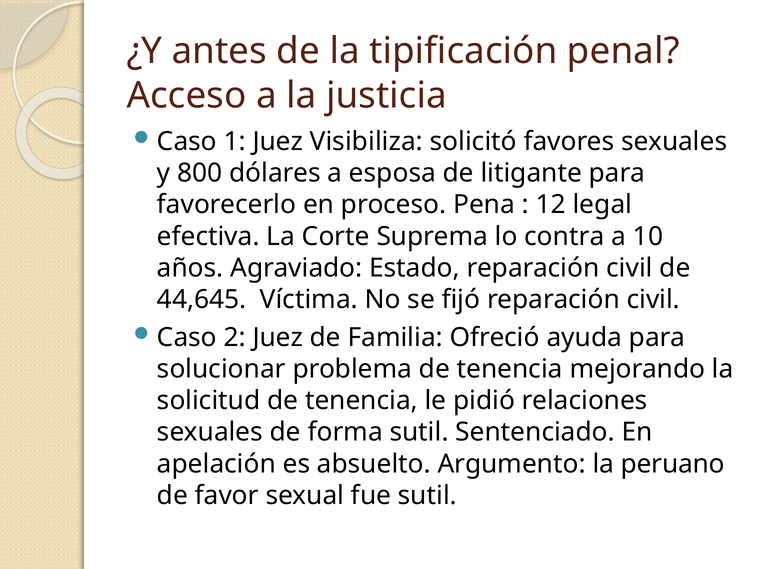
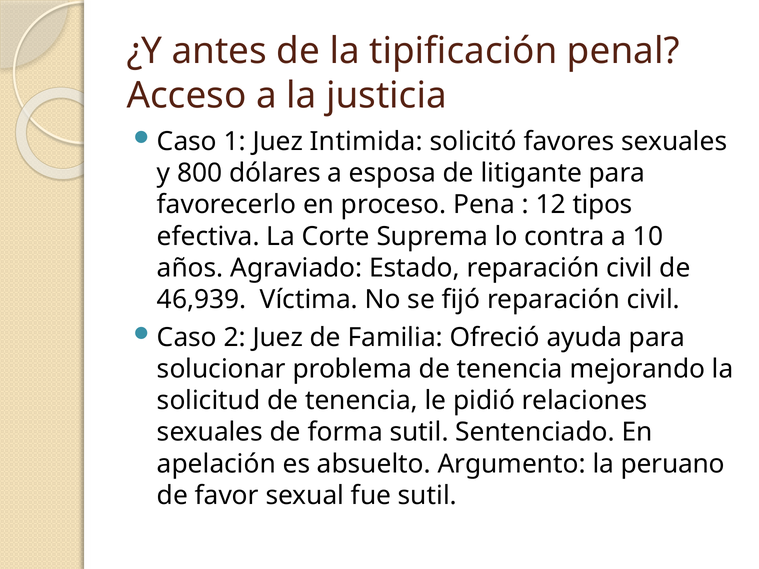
Visibiliza: Visibiliza -> Intimida (366, 142)
legal: legal -> tipos (603, 205)
44,645: 44,645 -> 46,939 (202, 300)
